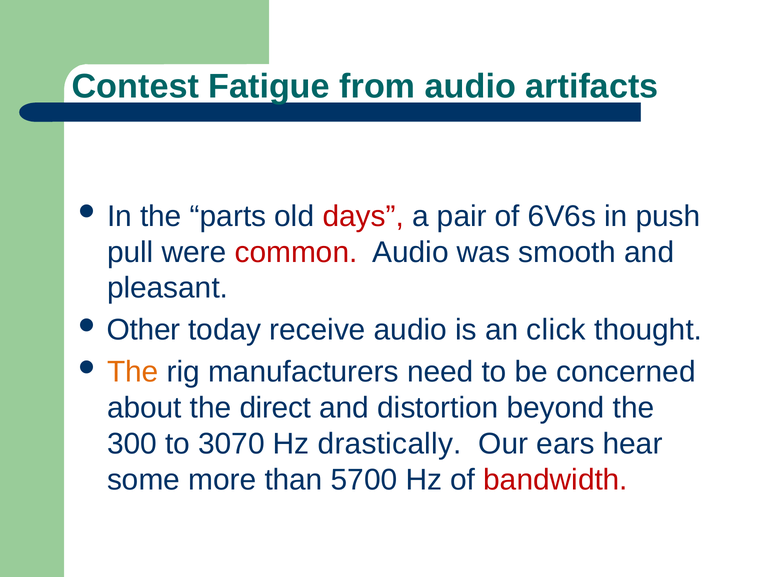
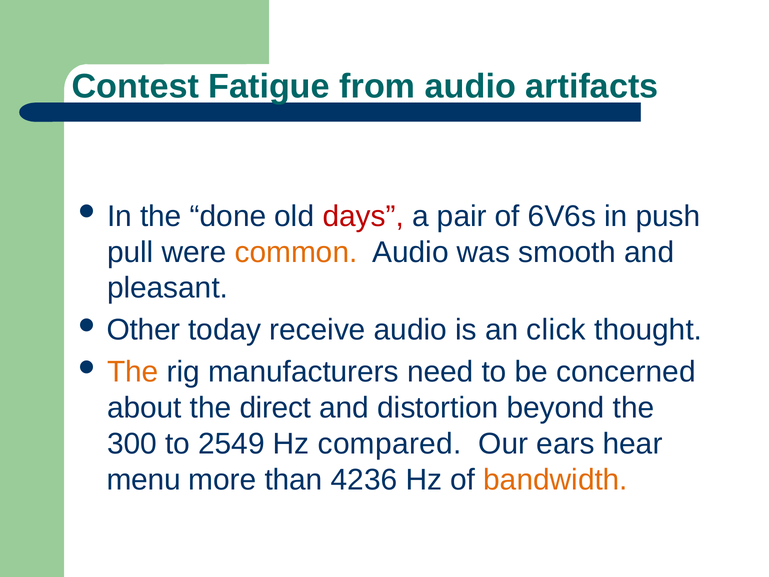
parts: parts -> done (228, 216)
common colour: red -> orange (296, 252)
3070: 3070 -> 2549 (231, 444)
drastically: drastically -> compared (390, 444)
some: some -> menu (144, 479)
5700: 5700 -> 4236 (364, 479)
bandwidth colour: red -> orange (556, 479)
